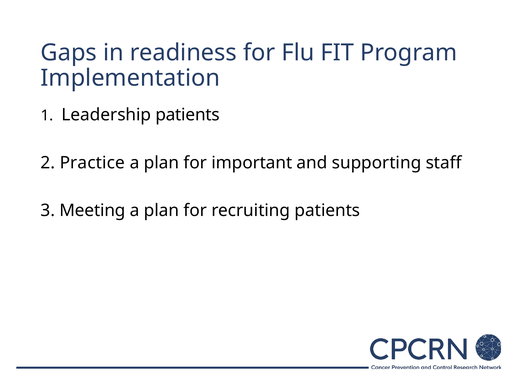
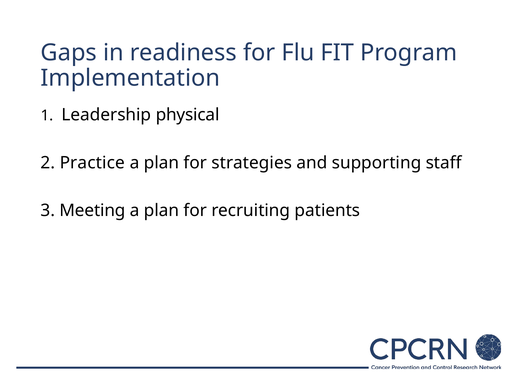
Leadership patients: patients -> physical (188, 115)
important: important -> strategies (252, 163)
